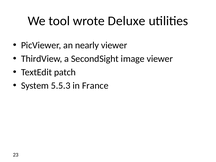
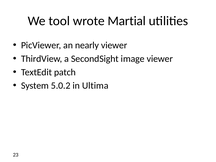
Deluxe: Deluxe -> Martial (127, 21)
5.5.3: 5.5.3 -> 5.0.2 (61, 86)
France: France -> Ultima (95, 86)
